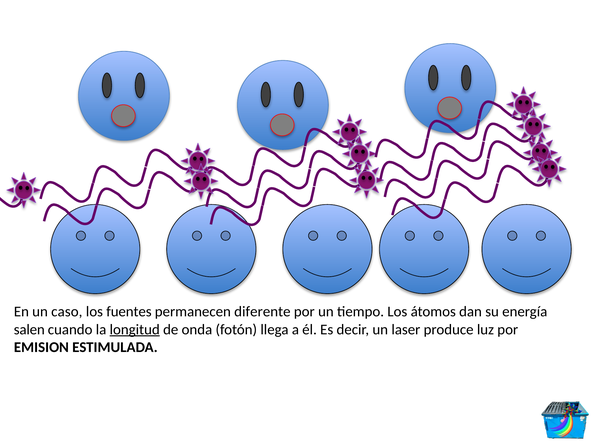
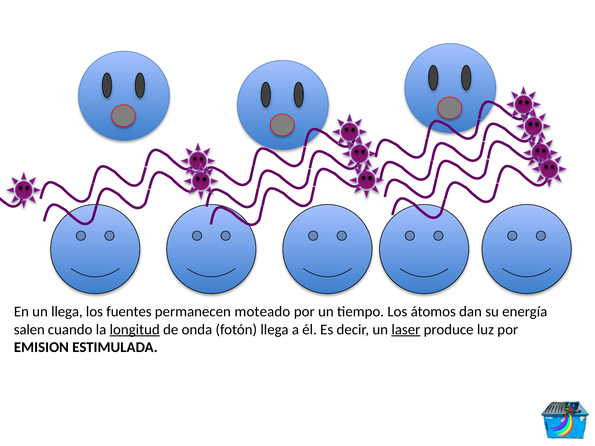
un caso: caso -> llega (67, 312)
diferente: diferente -> moteado (262, 312)
laser underline: none -> present (406, 330)
